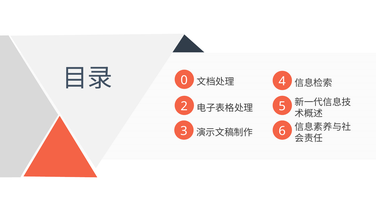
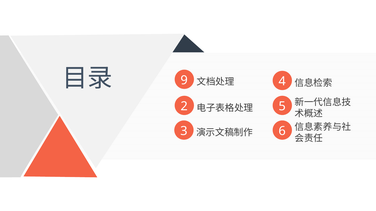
0: 0 -> 9 (184, 80)
